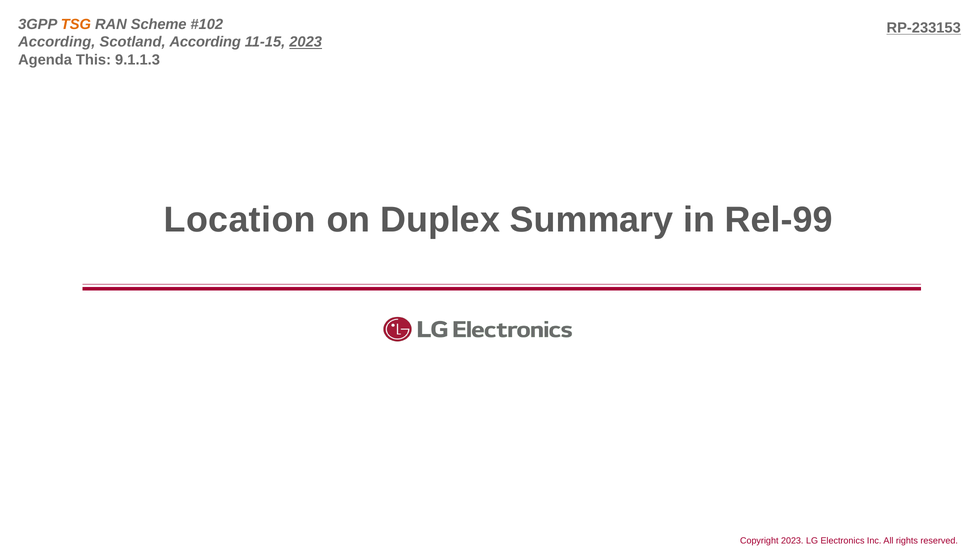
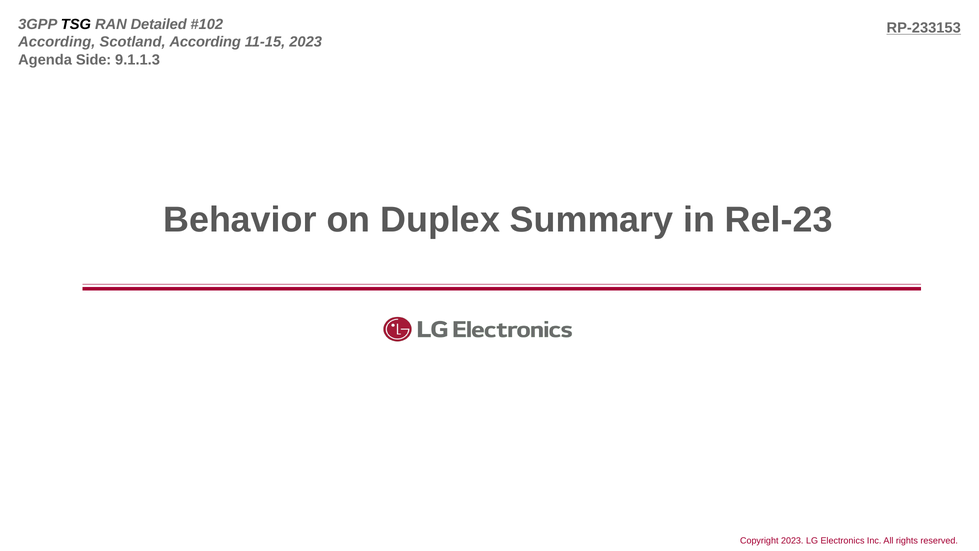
TSG colour: orange -> black (76, 24)
Scheme: Scheme -> Detailed (159, 24)
2023 underline: present -> none (306, 42)
This: This -> Side (94, 60)
Location: Location -> Behavior (240, 220)
Rel-99: Rel-99 -> Rel-23 (779, 220)
